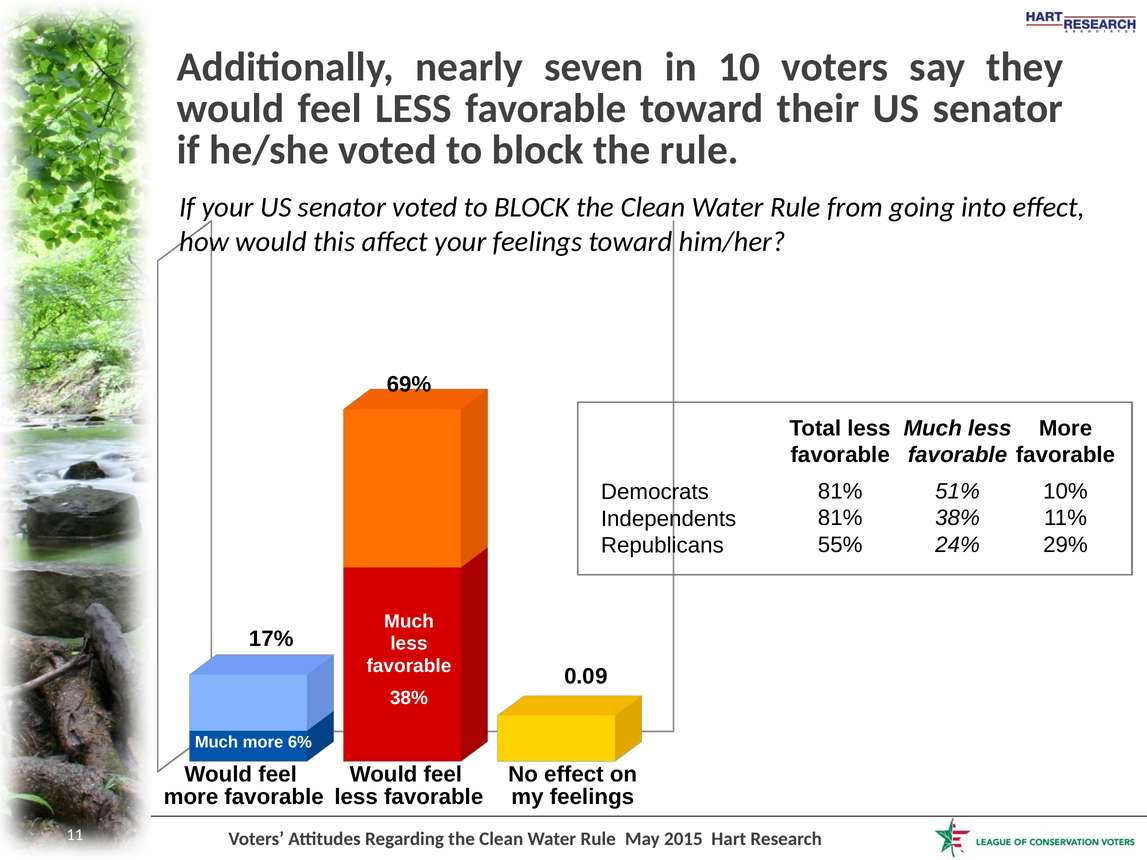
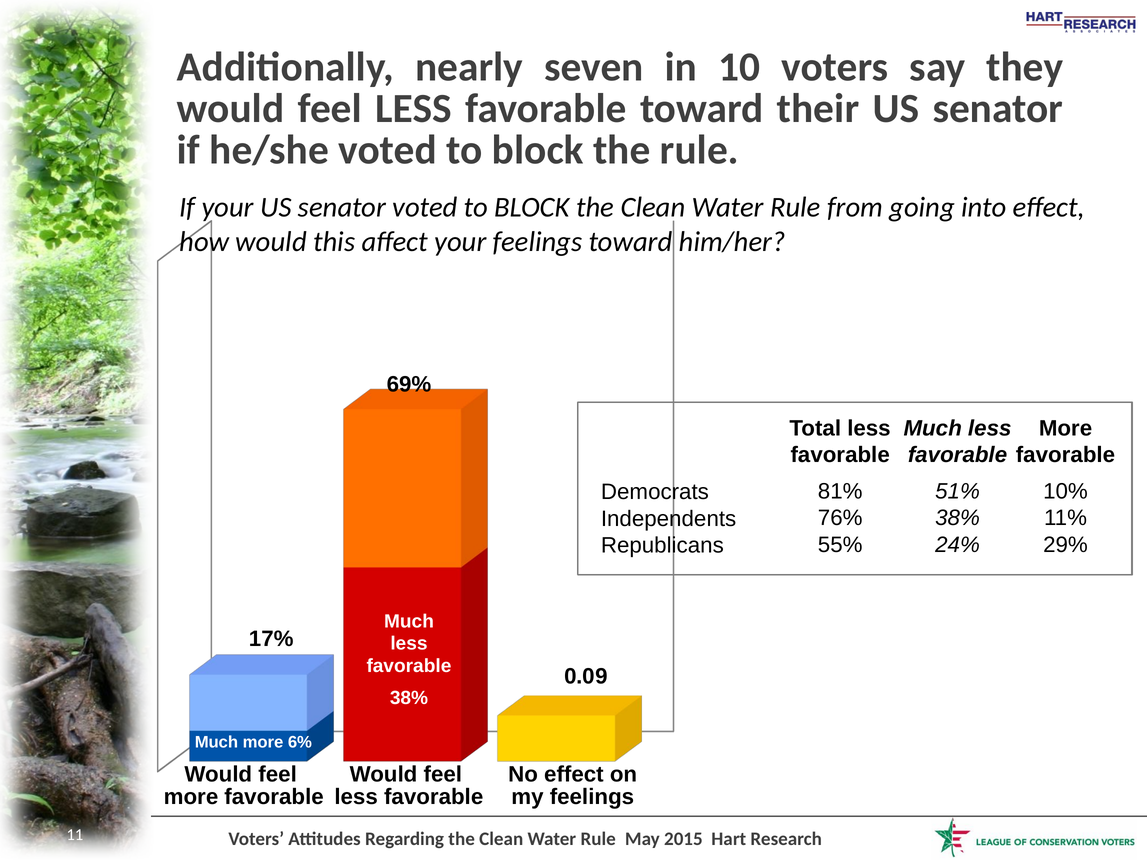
81%: 81% -> 76% (840, 518)
